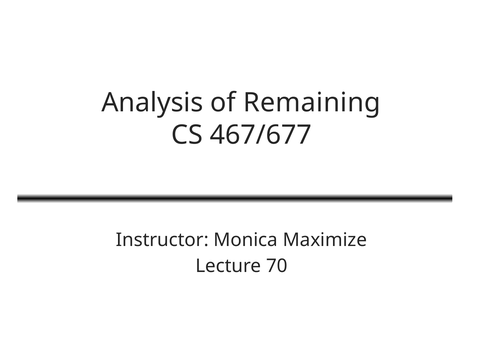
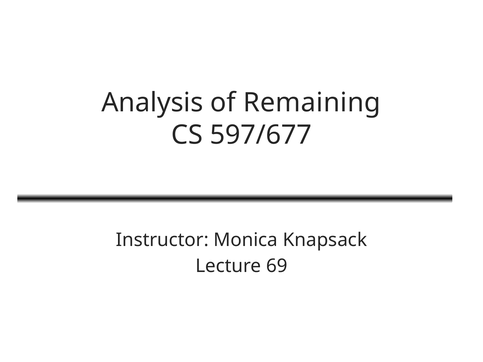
467/677: 467/677 -> 597/677 (261, 135)
Maximize: Maximize -> Knapsack (325, 240)
70: 70 -> 69 (277, 266)
